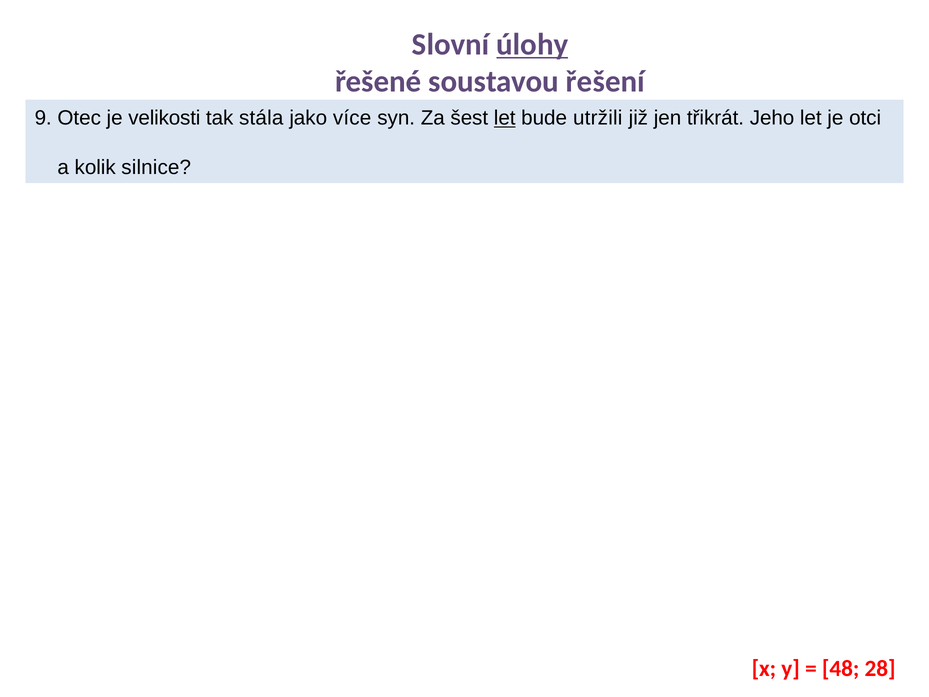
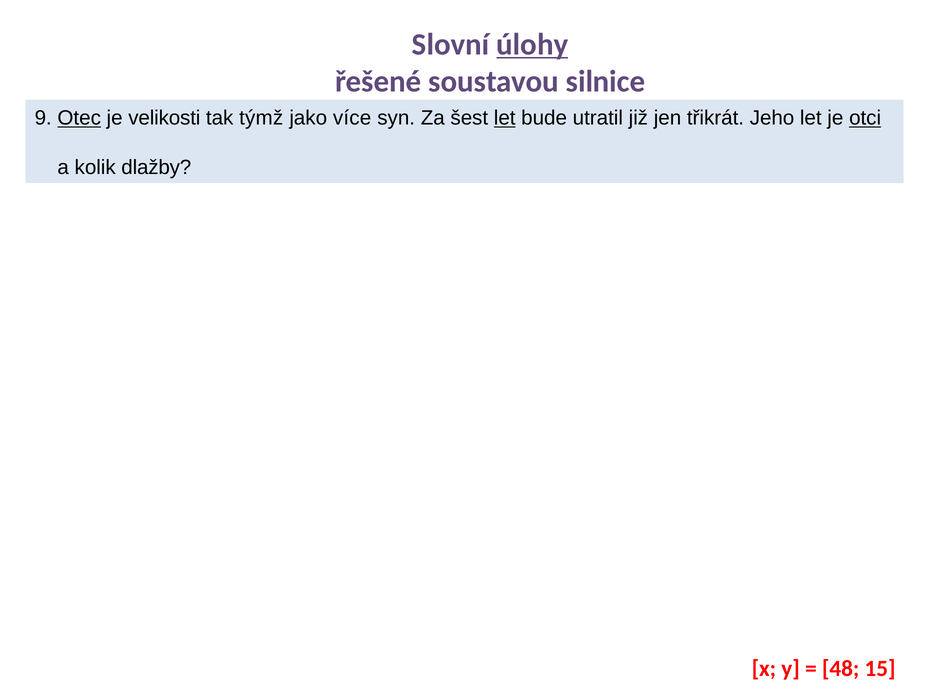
řešení: řešení -> silnice (606, 82)
Otec underline: none -> present (79, 118)
stála: stála -> týmž (261, 118)
utržili: utržili -> utratil (598, 118)
otci underline: none -> present (865, 118)
silnice: silnice -> dlažby (156, 168)
28: 28 -> 15 (880, 668)
